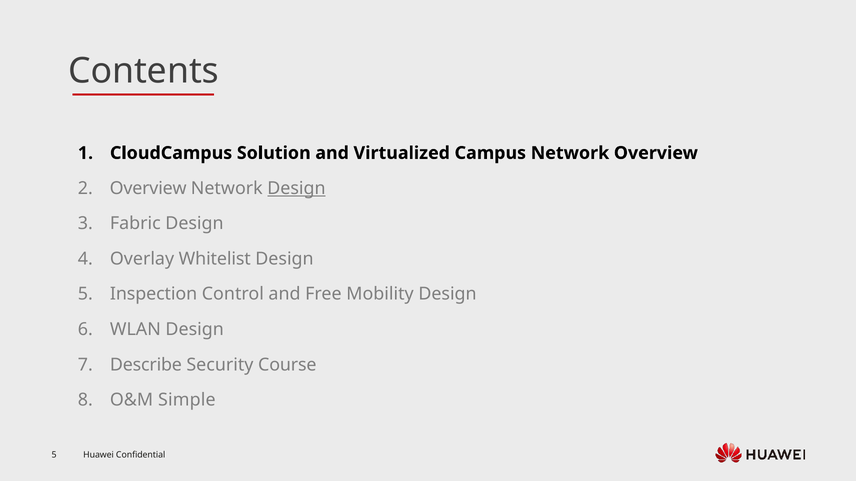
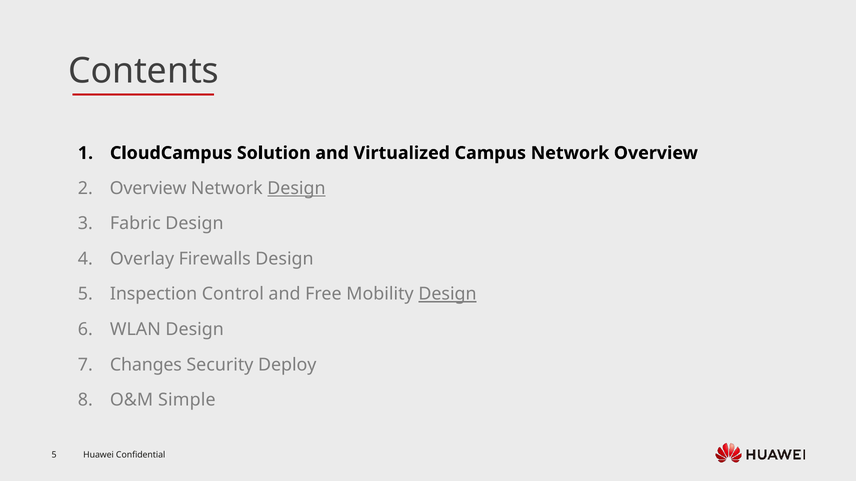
Whitelist: Whitelist -> Firewalls (215, 259)
Design underline: none -> present (448, 294)
Describe: Describe -> Changes (146, 365)
Course: Course -> Deploy (287, 365)
